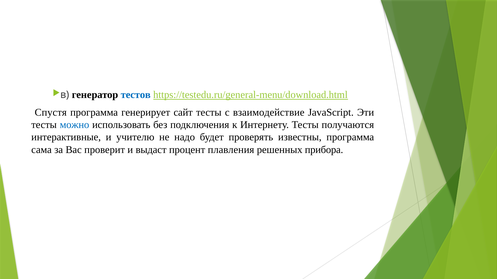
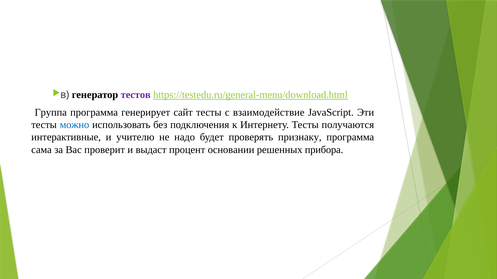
тестов colour: blue -> purple (136, 95)
Спустя: Спустя -> Группа (51, 113)
известны: известны -> признаку (300, 137)
плавления: плавления -> основании (231, 150)
